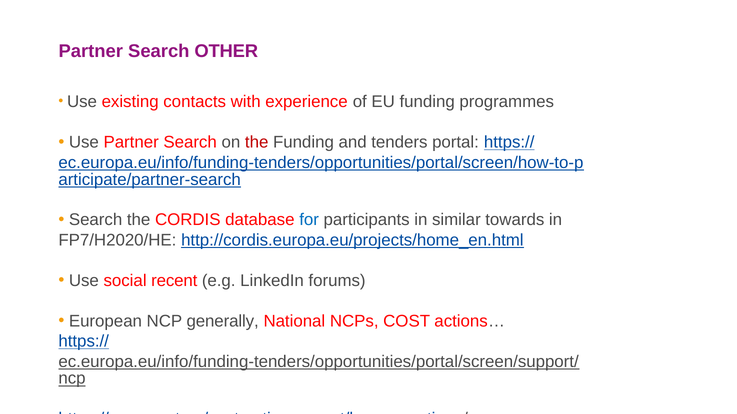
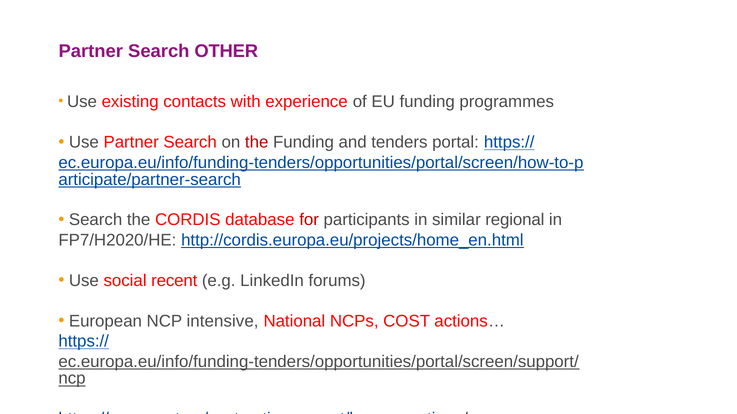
for colour: blue -> red (309, 220)
towards: towards -> regional (515, 220)
generally: generally -> intensive (223, 322)
